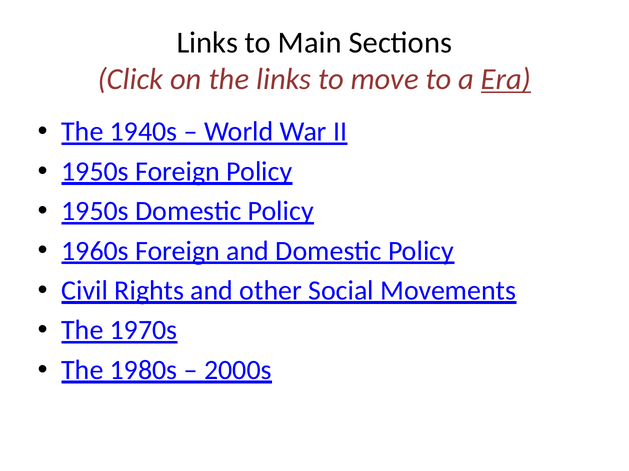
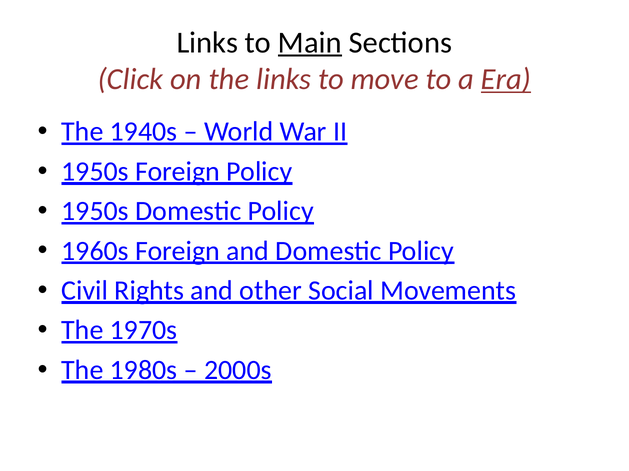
Main underline: none -> present (310, 43)
